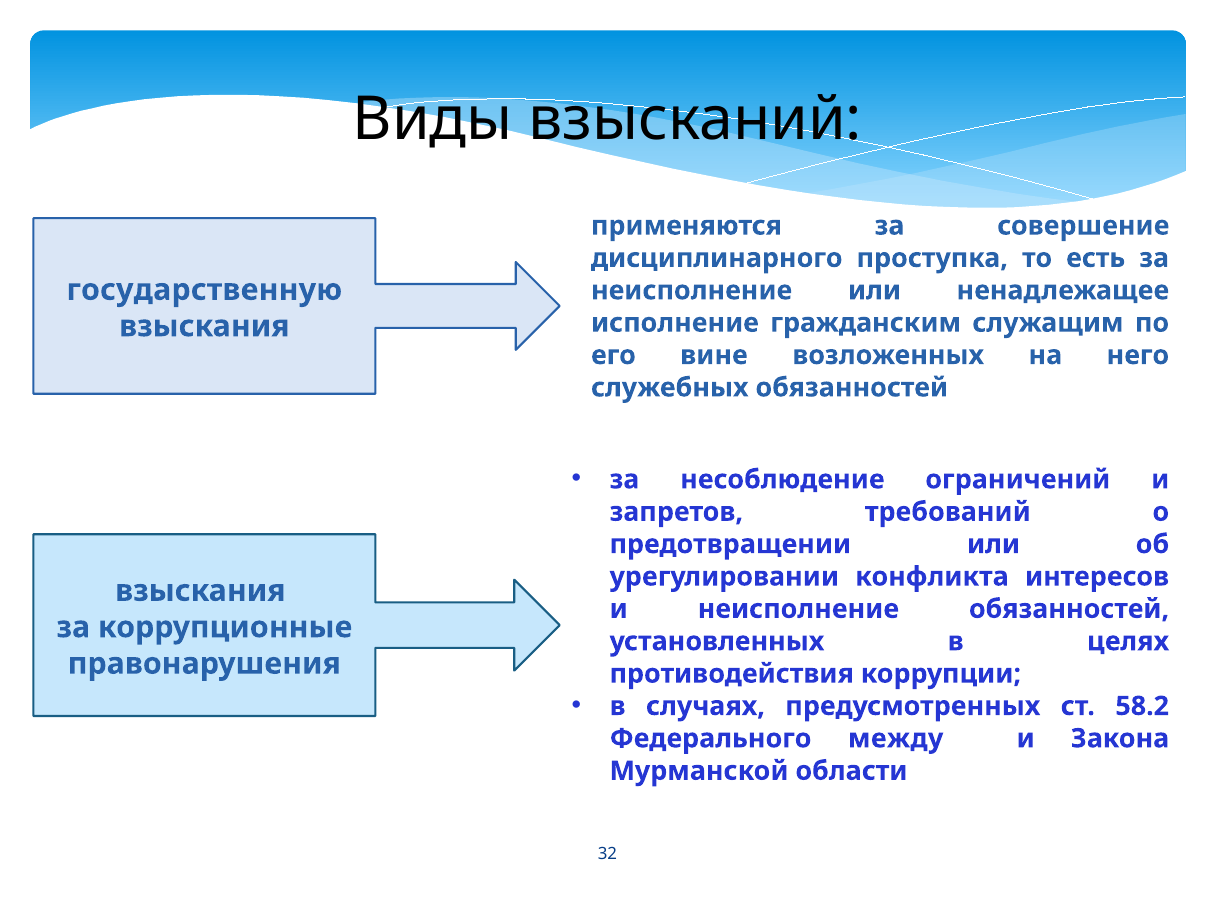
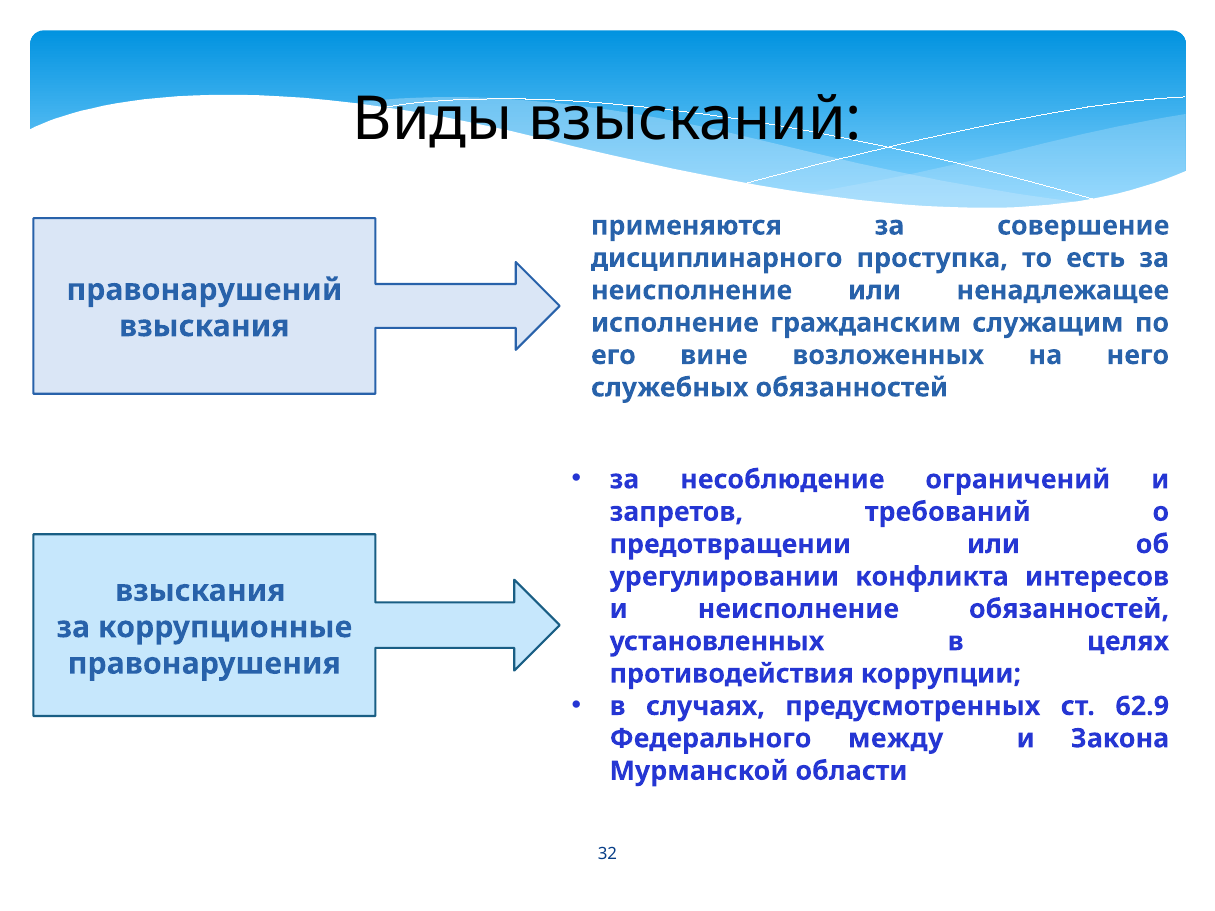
государственную: государственную -> правонарушений (204, 290)
58.2: 58.2 -> 62.9 (1142, 706)
